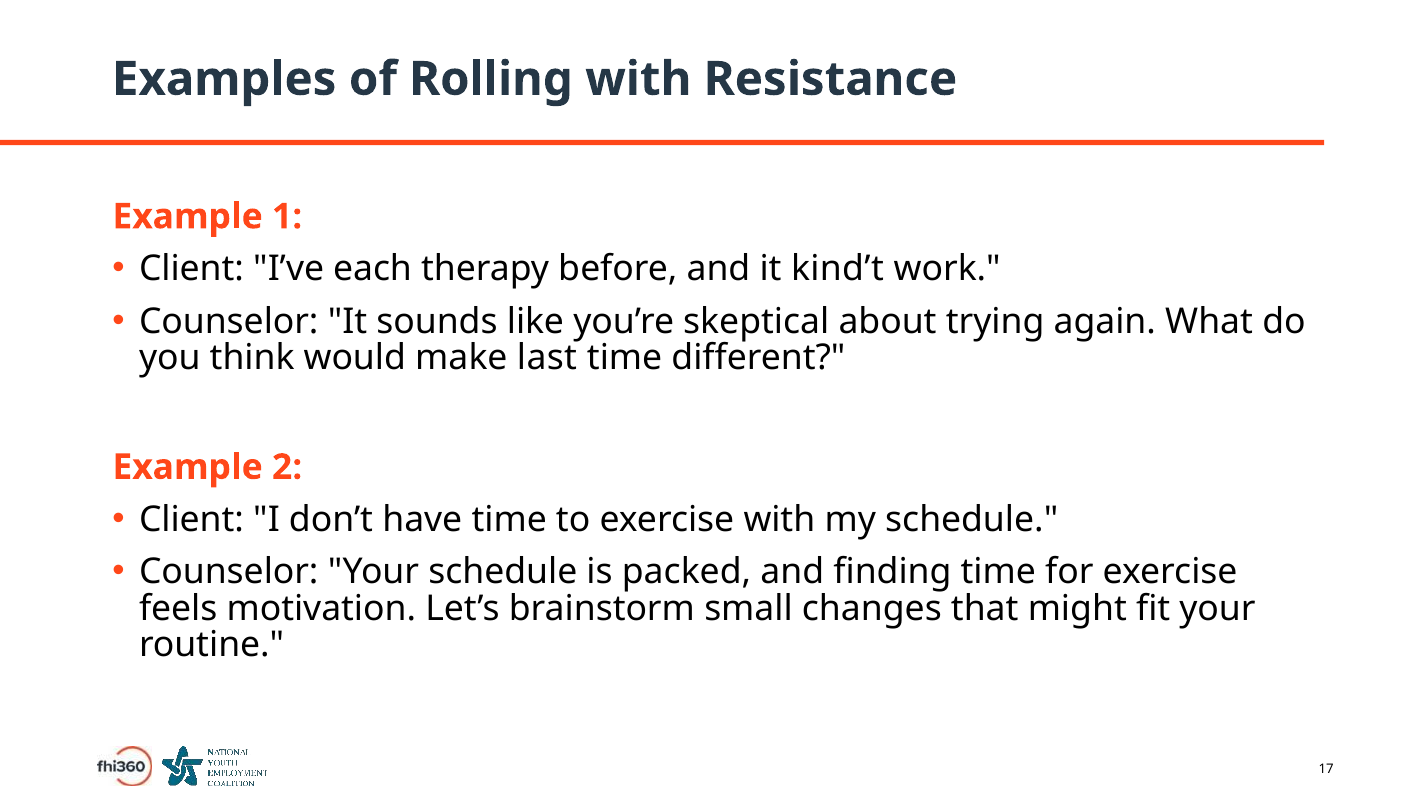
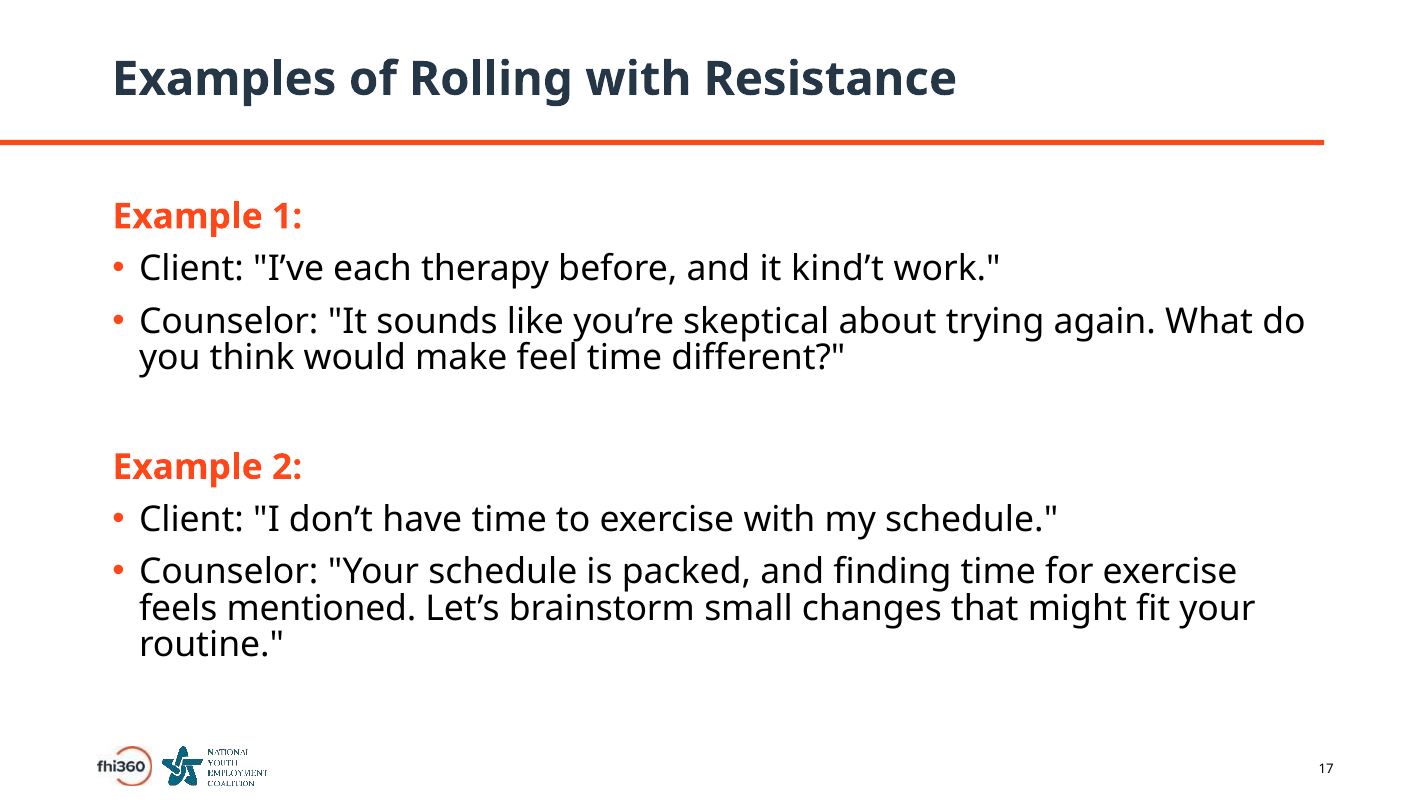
last: last -> feel (547, 358)
motivation: motivation -> mentioned (321, 609)
